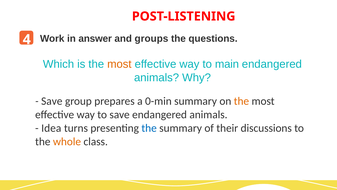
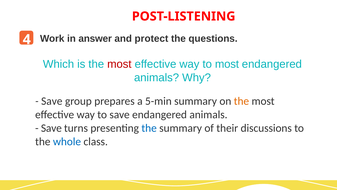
groups: groups -> protect (151, 38)
most colour: orange -> red (119, 64)
to main: main -> most (227, 64)
0-min: 0-min -> 5-min (158, 101)
Idea: Idea -> Save (51, 128)
whole colour: orange -> blue (67, 141)
